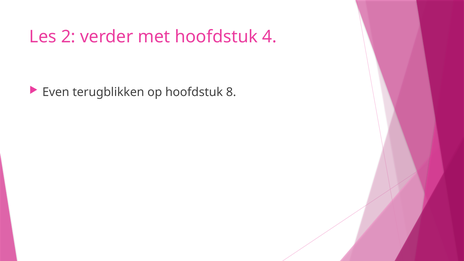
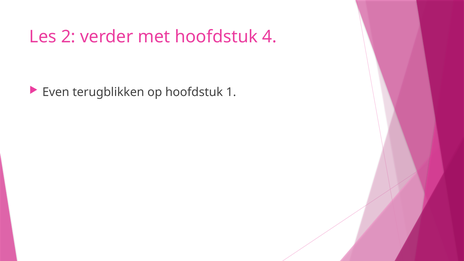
8: 8 -> 1 (231, 92)
